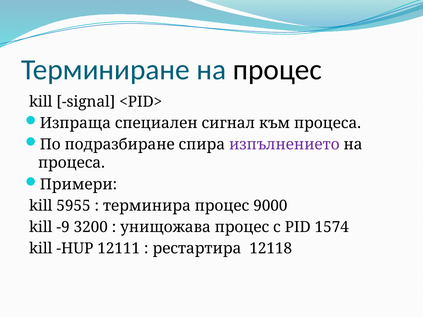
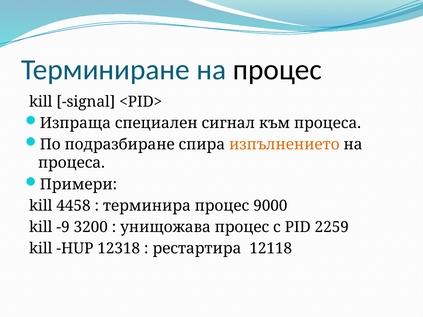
изпълнението colour: purple -> orange (284, 145)
5955: 5955 -> 4458 (73, 206)
1574: 1574 -> 2259 (332, 227)
12111: 12111 -> 12318 (119, 249)
